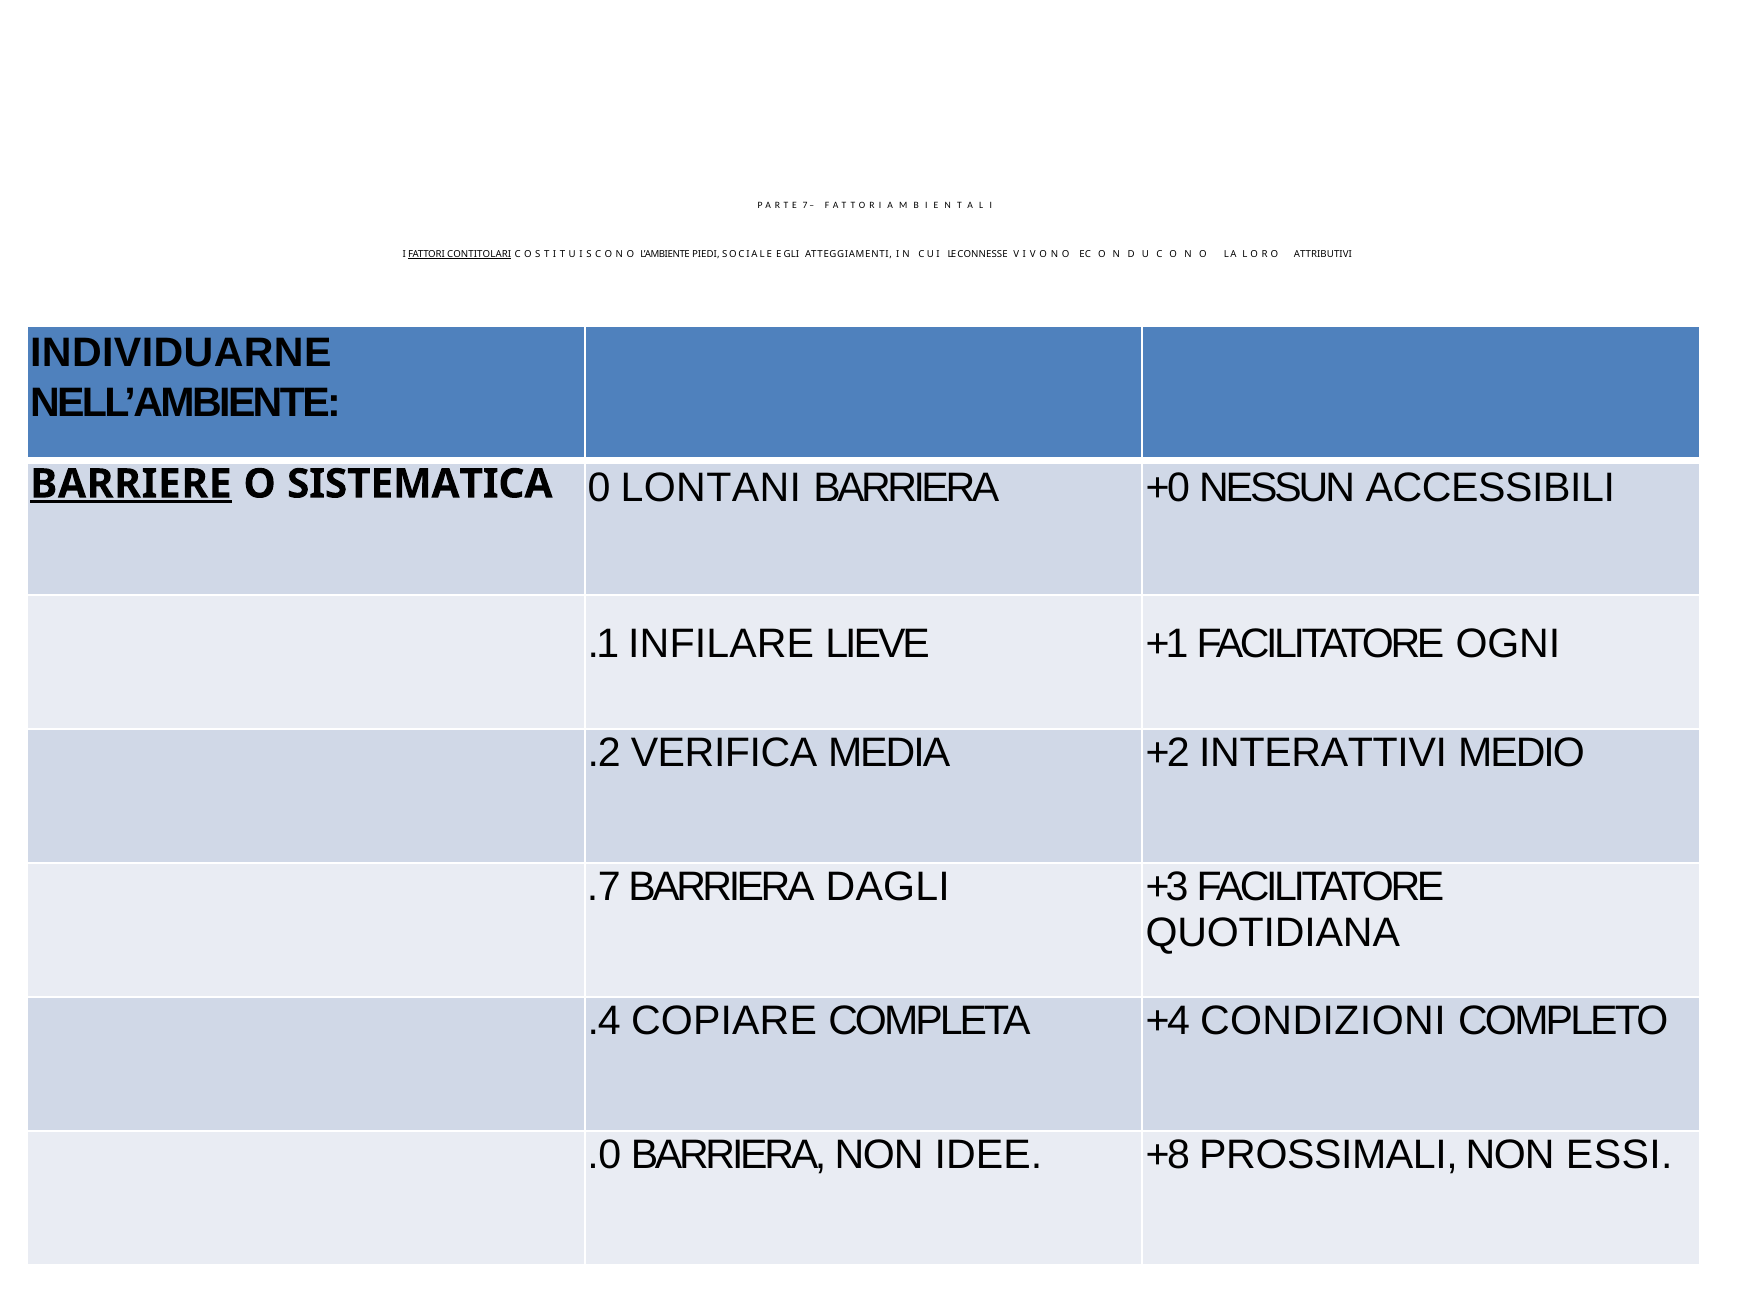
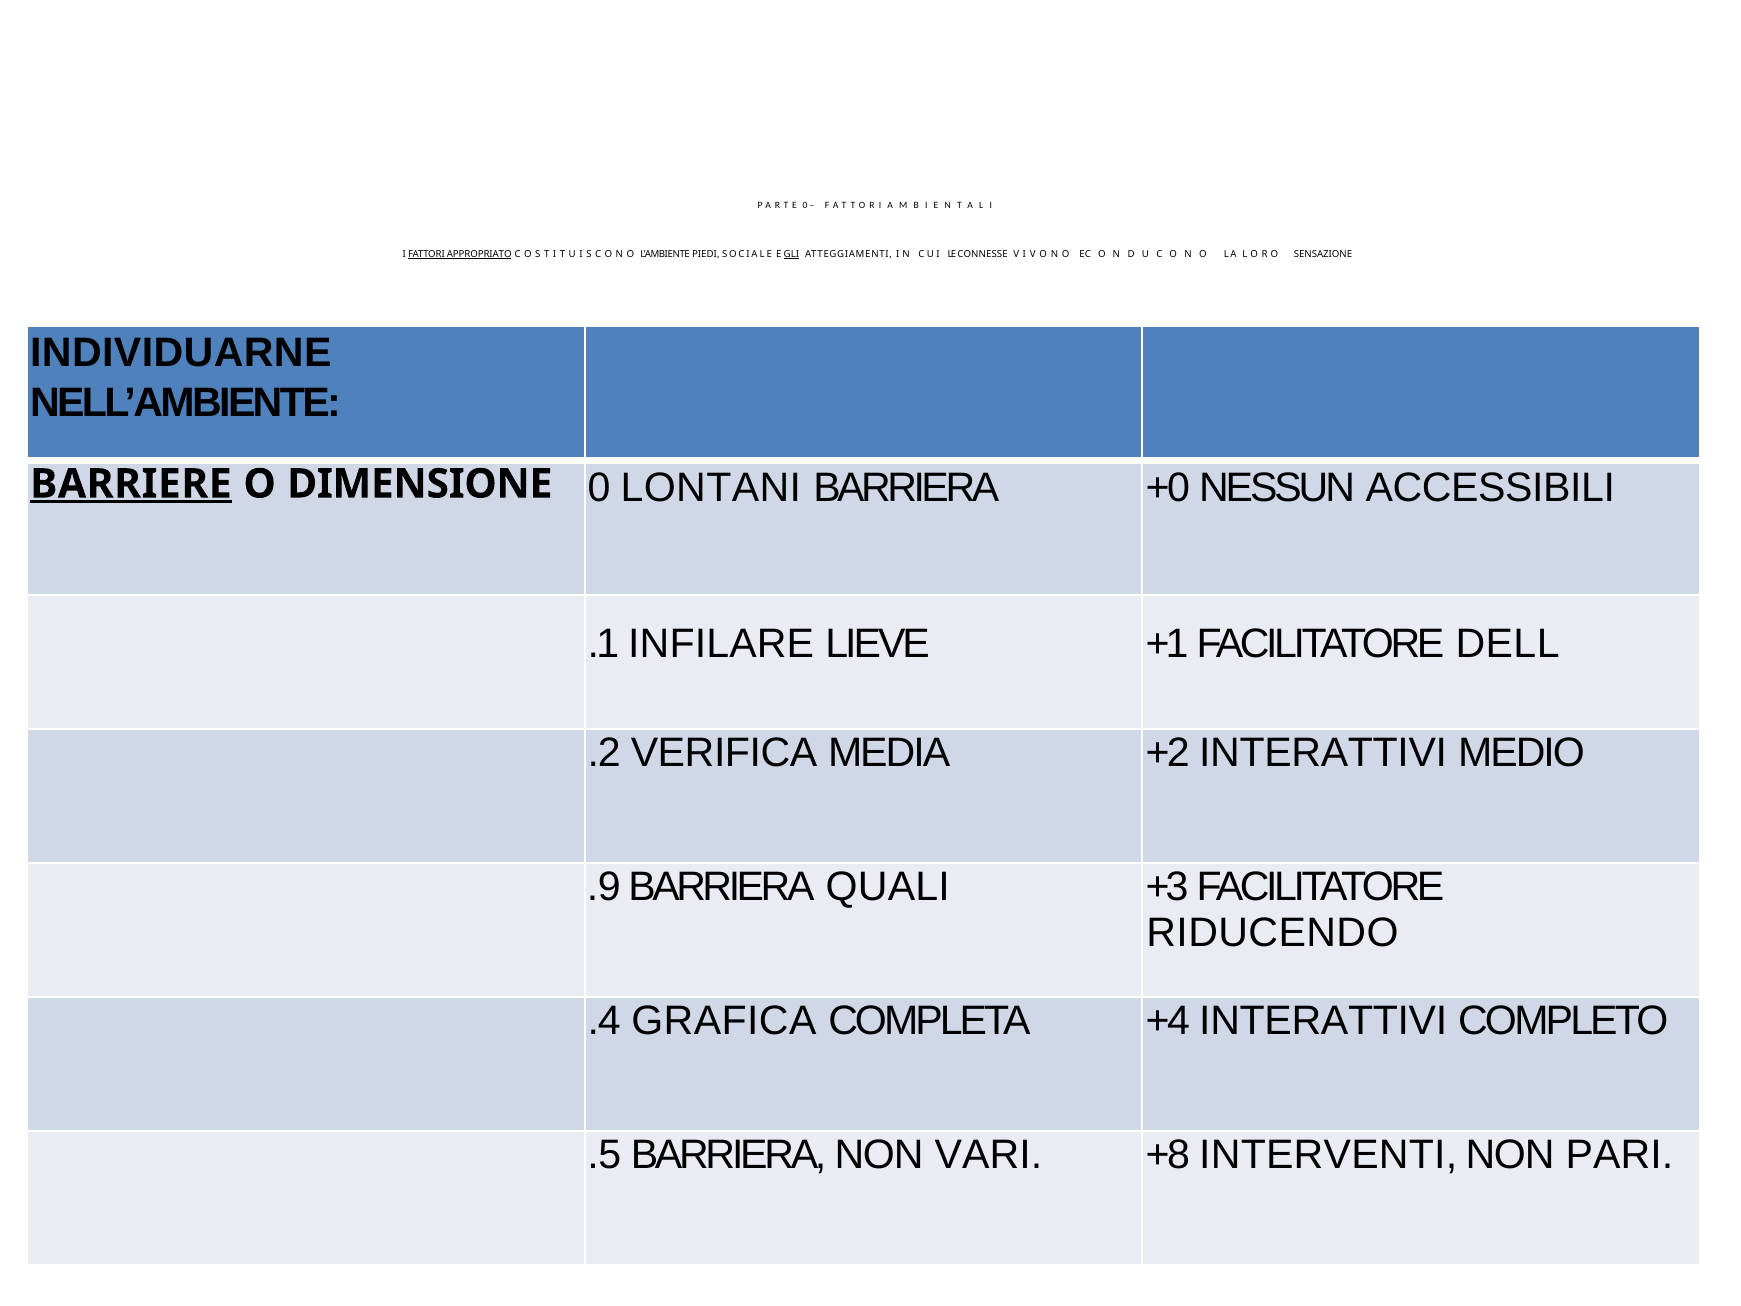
E 7: 7 -> 0 (805, 205)
CONTITOLARI: CONTITOLARI -> APPROPRIATO (479, 254)
GLI underline: none -> present (791, 254)
ATTRIBUTIVI: ATTRIBUTIVI -> SENSAZIONE (1323, 254)
SISTEMATICA: SISTEMATICA -> DIMENSIONE (420, 484)
OGNI: OGNI -> DELL (1508, 643)
.7: .7 -> .9 (604, 887)
DAGLI: DAGLI -> QUALI (888, 887)
QUOTIDIANA: QUOTIDIANA -> RIDUCENDO (1272, 933)
COPIARE: COPIARE -> GRAFICA (724, 1021)
+4 CONDIZIONI: CONDIZIONI -> INTERATTIVI (1323, 1021)
.0: .0 -> .5 (604, 1155)
IDEE: IDEE -> VARI (988, 1155)
PROSSIMALI: PROSSIMALI -> INTERVENTI (1328, 1155)
ESSI: ESSI -> PARI (1619, 1155)
